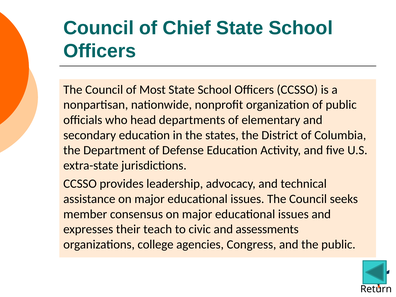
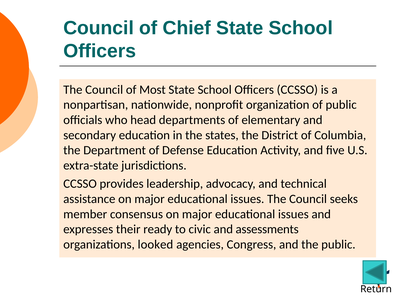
teach: teach -> ready (158, 229)
college: college -> looked (155, 244)
